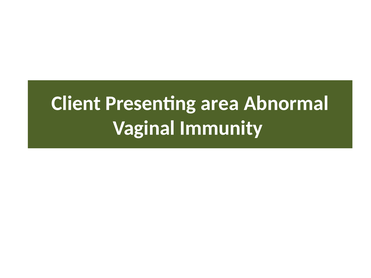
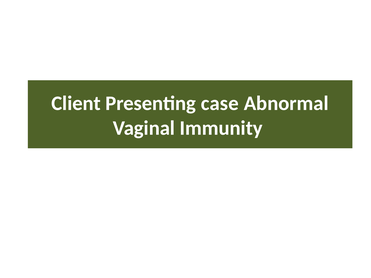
area: area -> case (220, 103)
